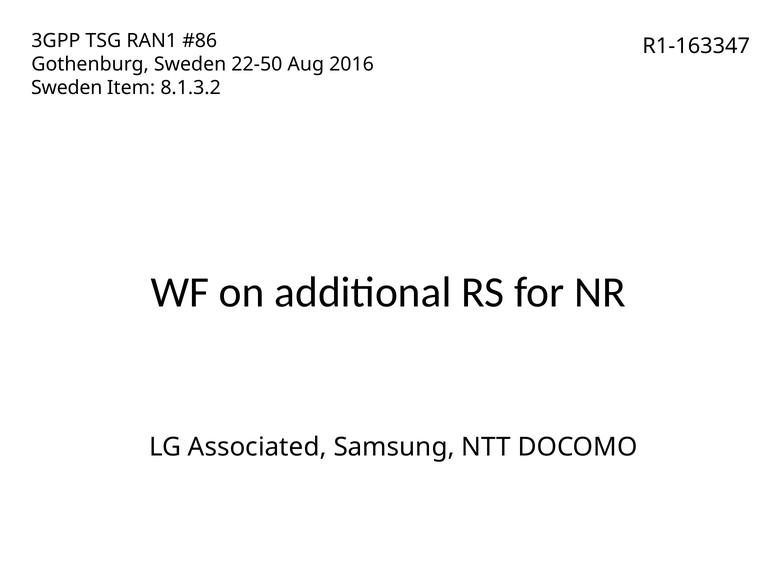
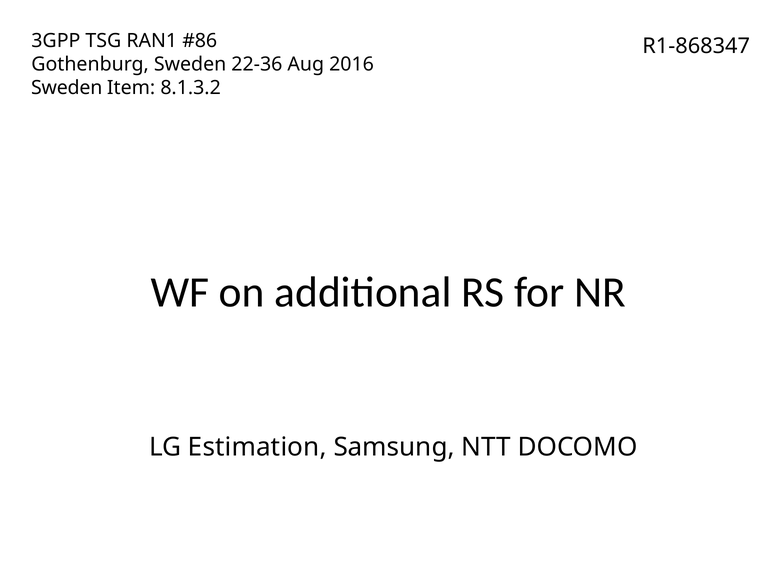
R1-163347: R1-163347 -> R1-868347 (696, 46)
22-50: 22-50 -> 22-36 (257, 64)
Associated: Associated -> Estimation (257, 447)
